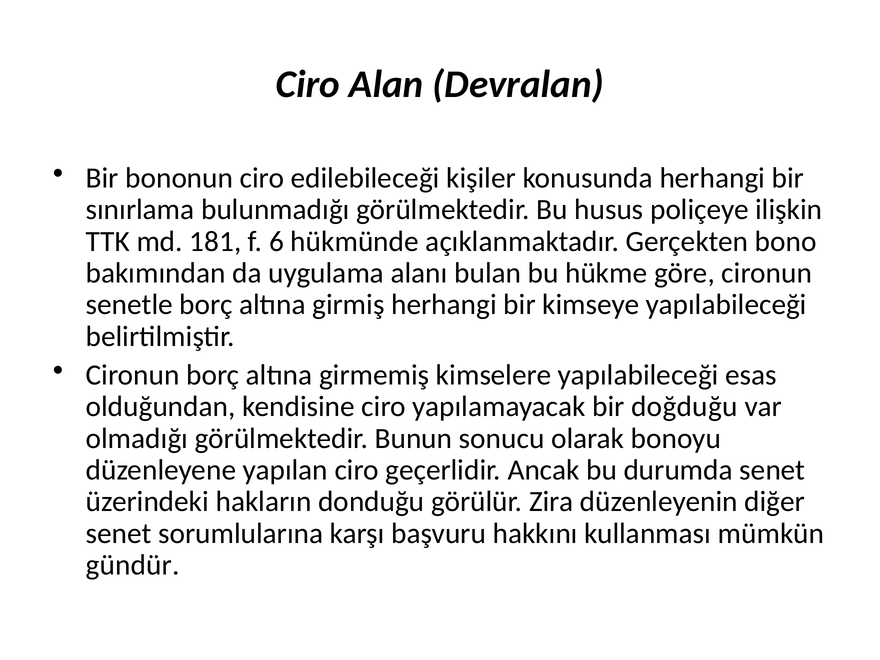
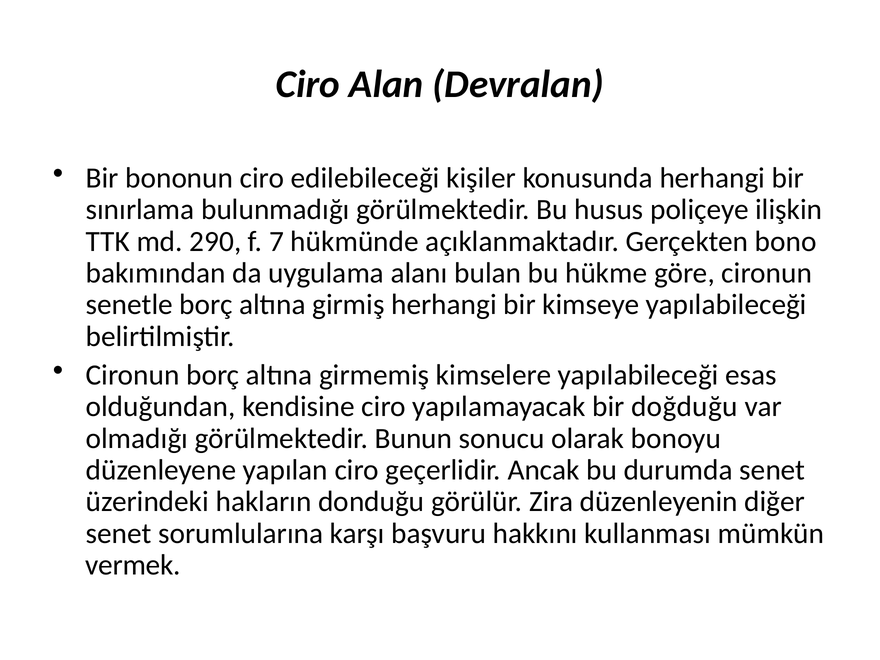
181: 181 -> 290 (215, 241)
6: 6 -> 7 (276, 241)
gündür: gündür -> vermek (133, 565)
